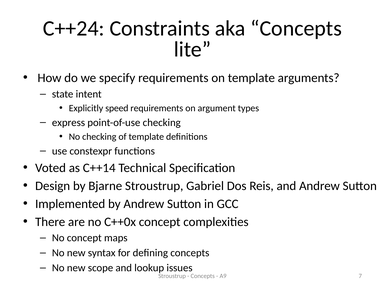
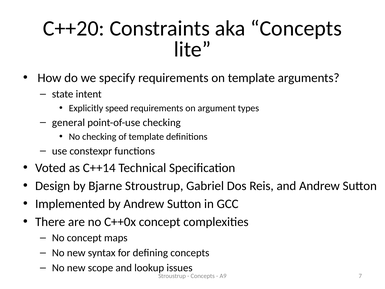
C++24: C++24 -> C++20 (74, 28)
express: express -> general (68, 122)
